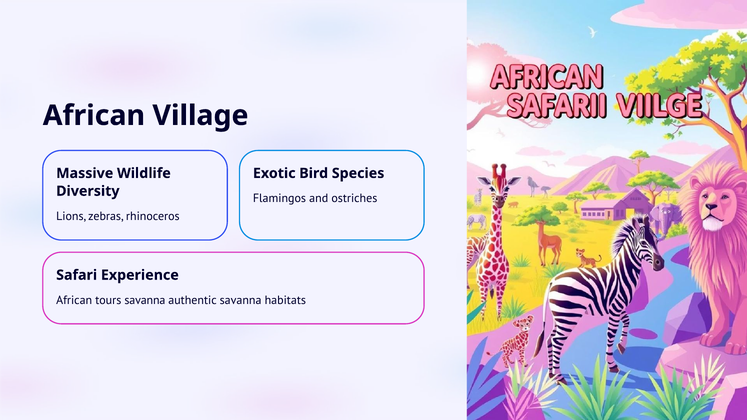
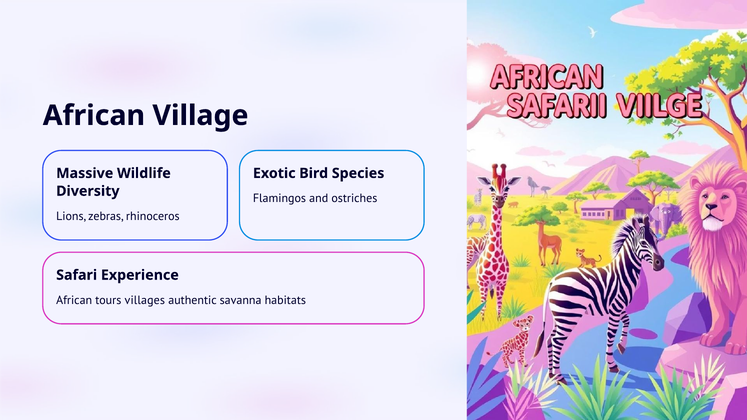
tours savanna: savanna -> villages (145, 300)
